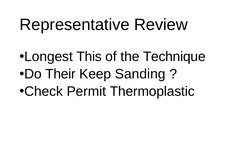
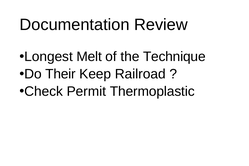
Representative: Representative -> Documentation (75, 25)
This: This -> Melt (89, 57)
Sanding: Sanding -> Railroad (140, 74)
